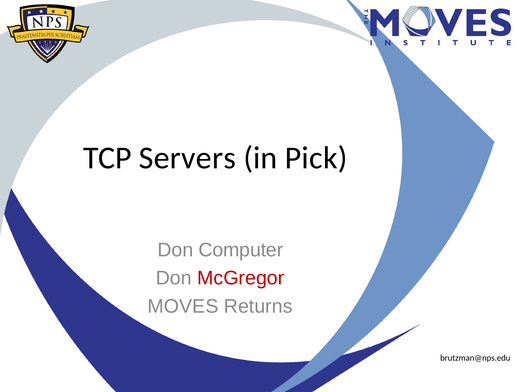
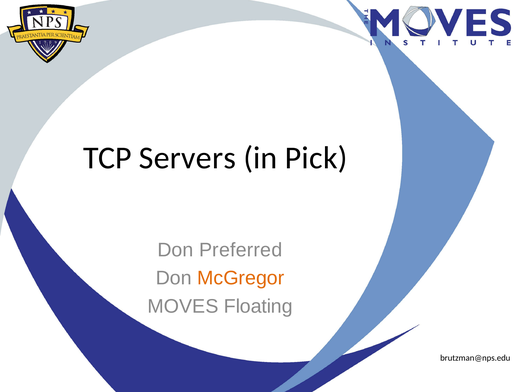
Computer: Computer -> Preferred (241, 250)
McGregor colour: red -> orange (241, 278)
Returns: Returns -> Floating (258, 307)
